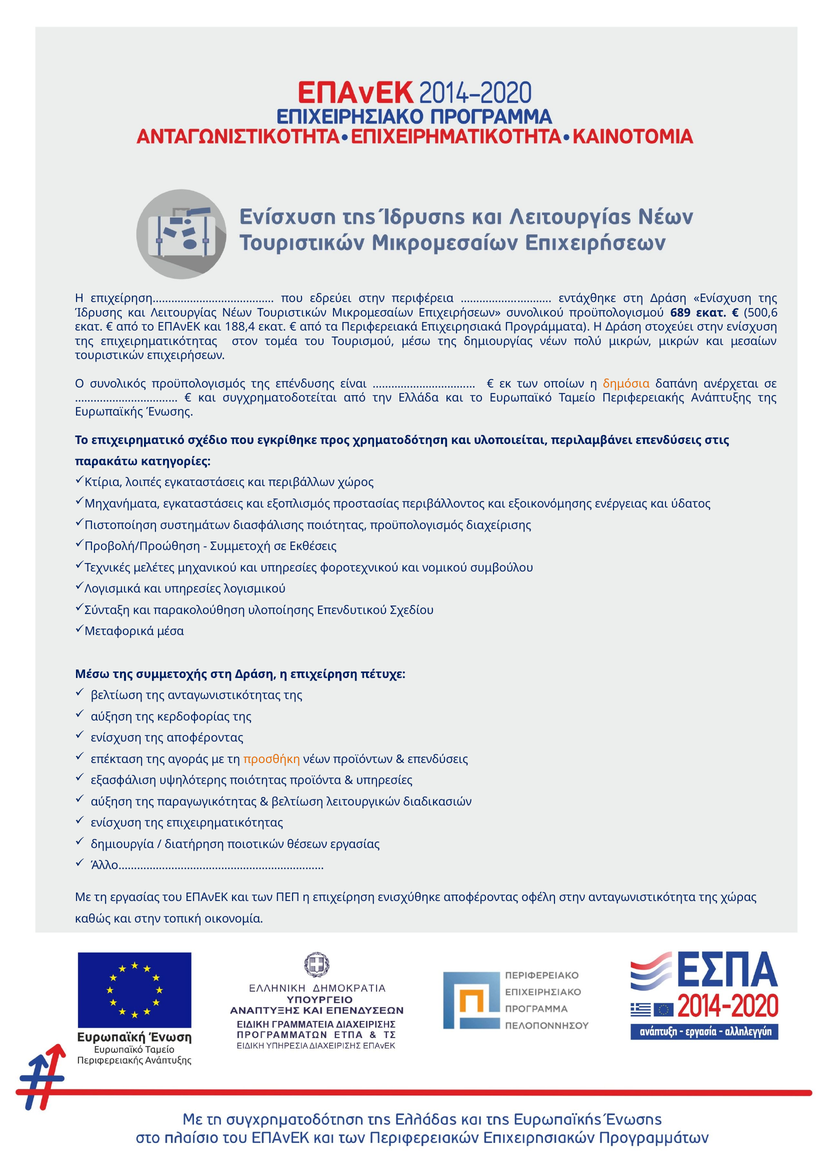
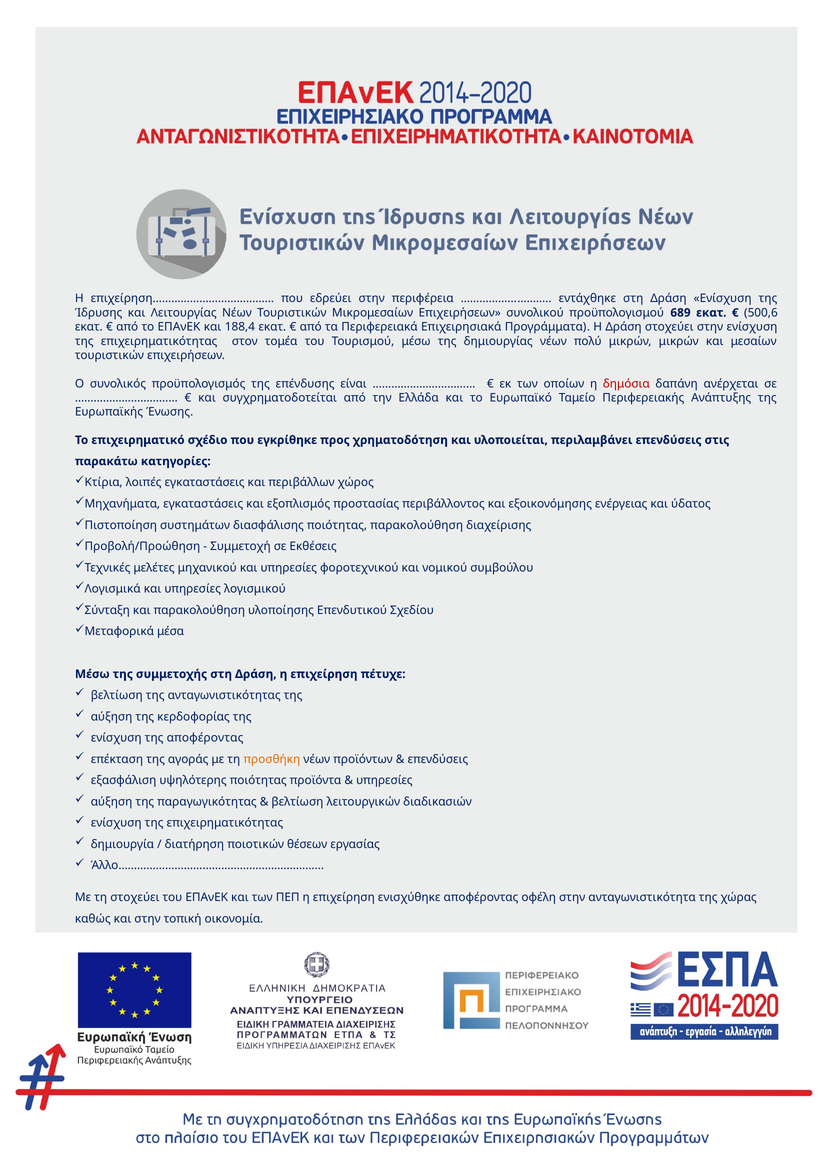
δημόσια colour: orange -> red (626, 384)
ποιότητας προϋπολογισμός: προϋπολογισμός -> παρακολούθηση (417, 525)
τη εργασίας: εργασίας -> στοχεύει (135, 898)
